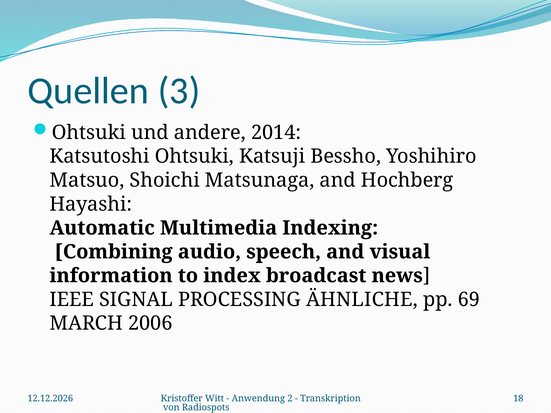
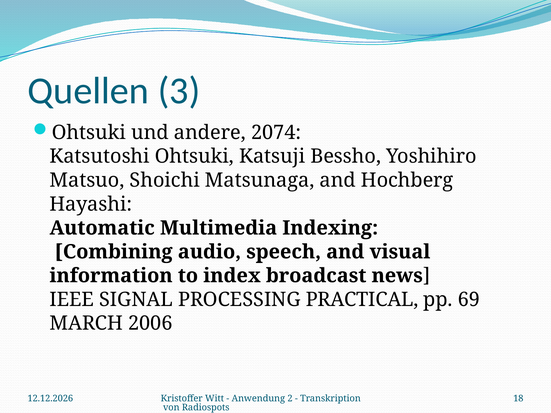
2014: 2014 -> 2074 (276, 133)
ÄHNLICHE: ÄHNLICHE -> PRACTICAL (362, 300)
